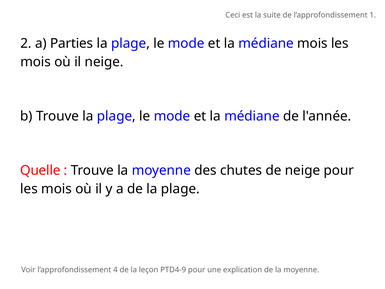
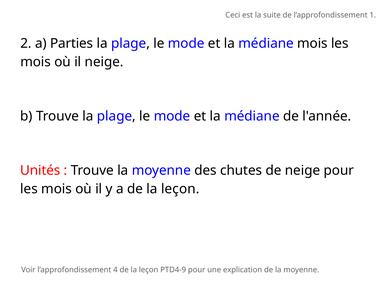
Quelle: Quelle -> Unités (40, 170)
a de la plage: plage -> leçon (180, 189)
